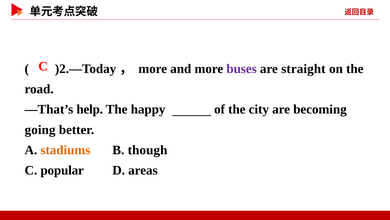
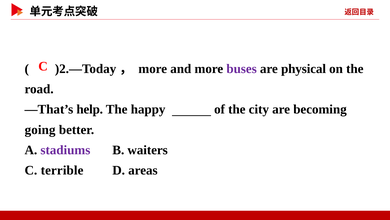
straight: straight -> physical (304, 69)
stadiums colour: orange -> purple (65, 150)
though: though -> waiters (148, 150)
popular: popular -> terrible (62, 170)
